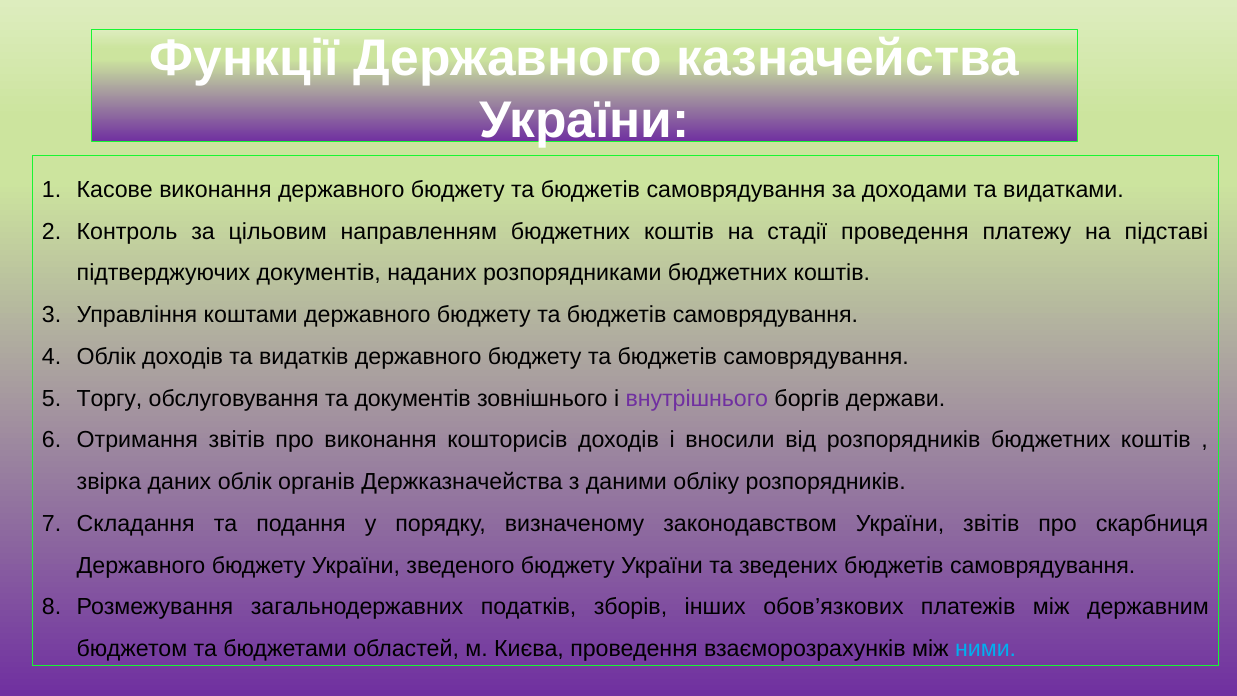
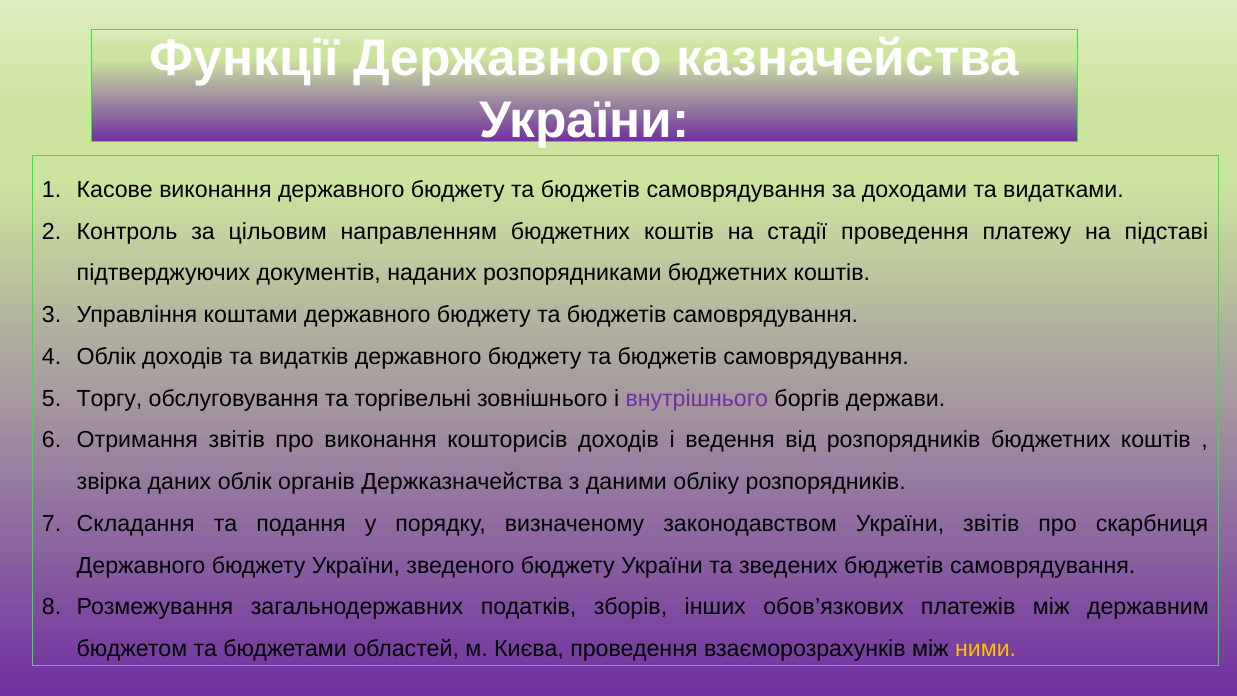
та документів: документів -> торгівельні (413, 398)
вносили: вносили -> ведення (730, 440)
ними colour: light blue -> yellow (986, 649)
